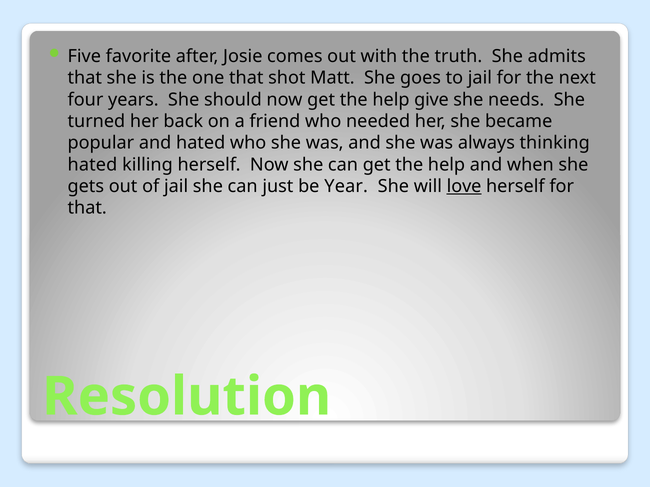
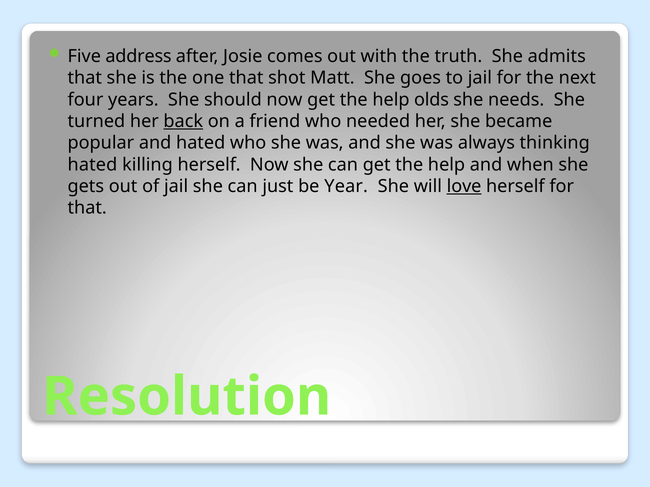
favorite: favorite -> address (139, 56)
give: give -> olds (432, 100)
back underline: none -> present (183, 121)
